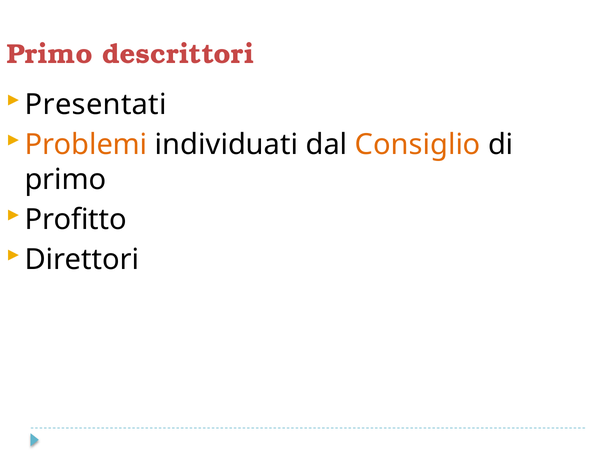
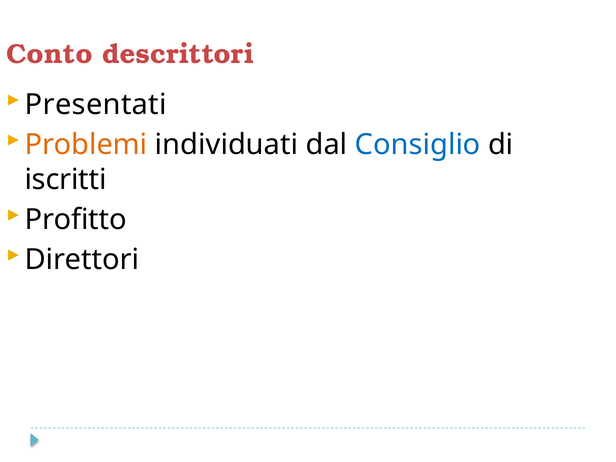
Primo: Primo -> Conto (50, 54)
Consiglio colour: orange -> blue (418, 145)
primo: primo -> iscritti (66, 180)
